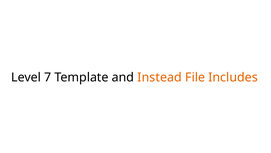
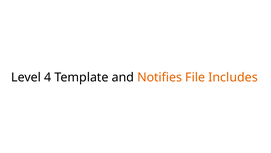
7: 7 -> 4 (48, 77)
Instead: Instead -> Notifies (160, 77)
